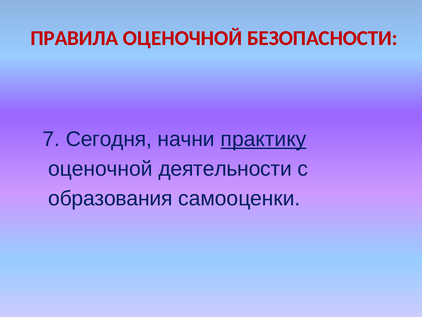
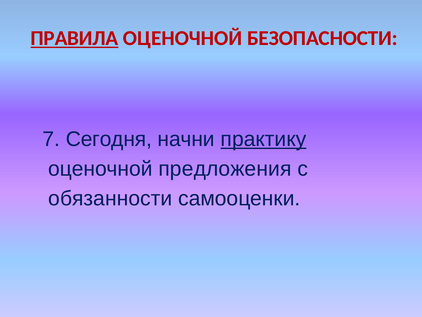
ПРАВИЛА underline: none -> present (74, 38)
деятельности: деятельности -> предложения (225, 169)
образования: образования -> обязанности (110, 198)
